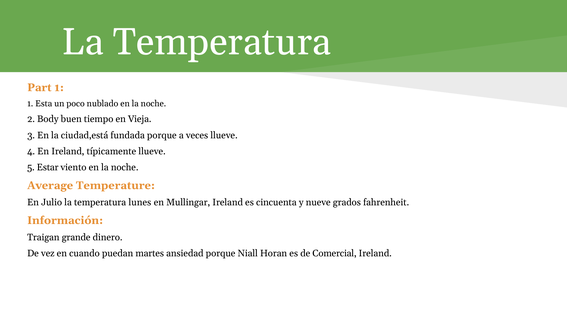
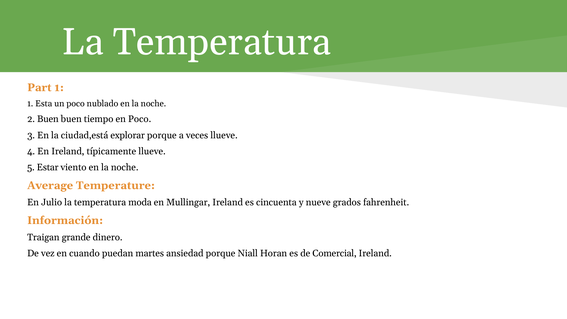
2 Body: Body -> Buen (48, 119)
en Vieja: Vieja -> Poco (140, 119)
fundada: fundada -> explorar (128, 135)
lunes: lunes -> moda (140, 202)
